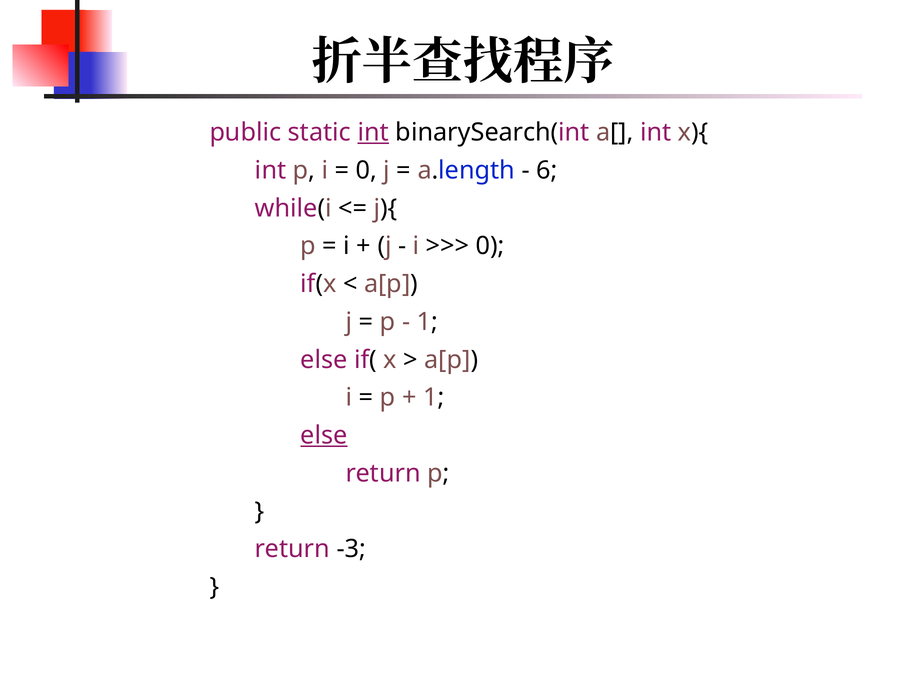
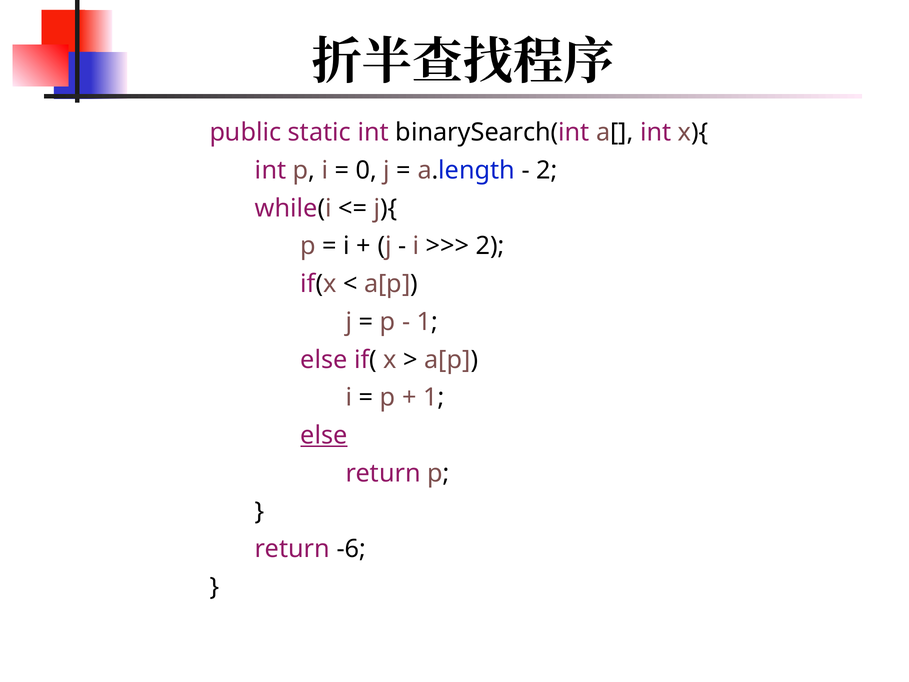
int underline: present -> none (373, 132)
6: 6 -> 2 (547, 170)
0: 0 -> 2 (490, 246)
-3: -3 -> -6 (351, 549)
